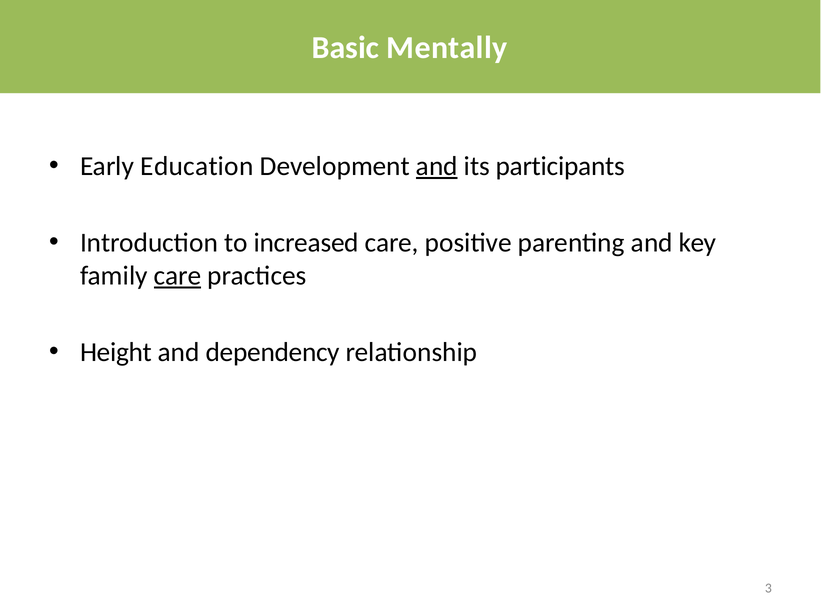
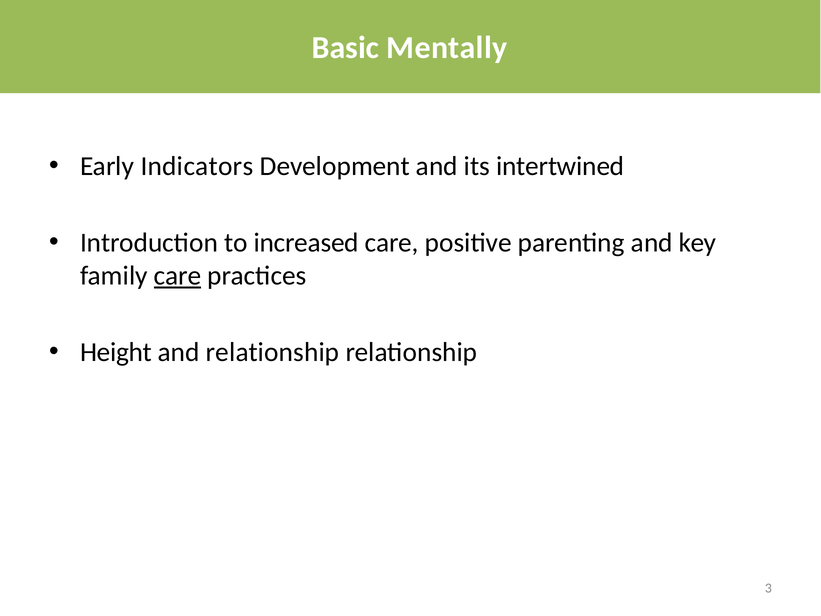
Education: Education -> Indicators (197, 166)
and underline: present -> none (437, 166)
participants: participants -> intertwined (560, 166)
and dependency: dependency -> relationship (273, 352)
